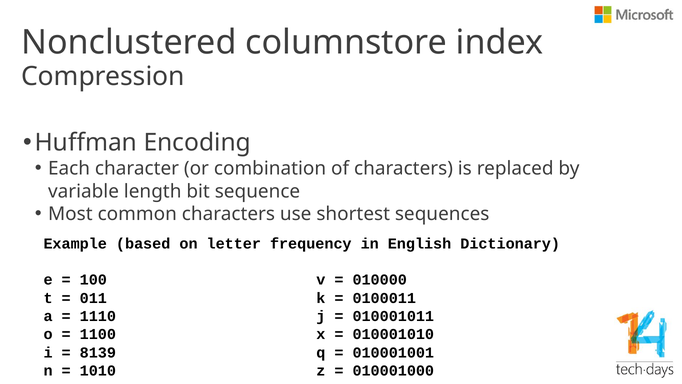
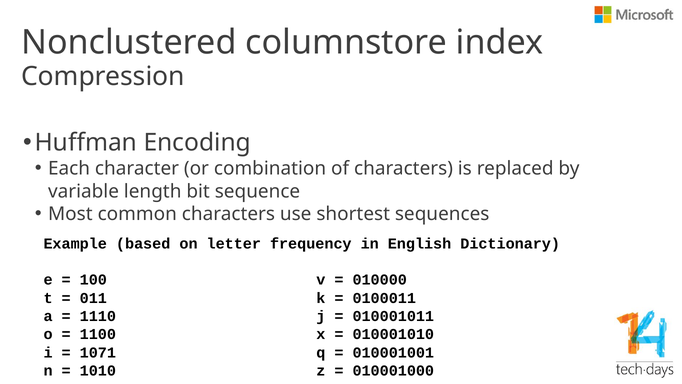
8139: 8139 -> 1071 (98, 352)
